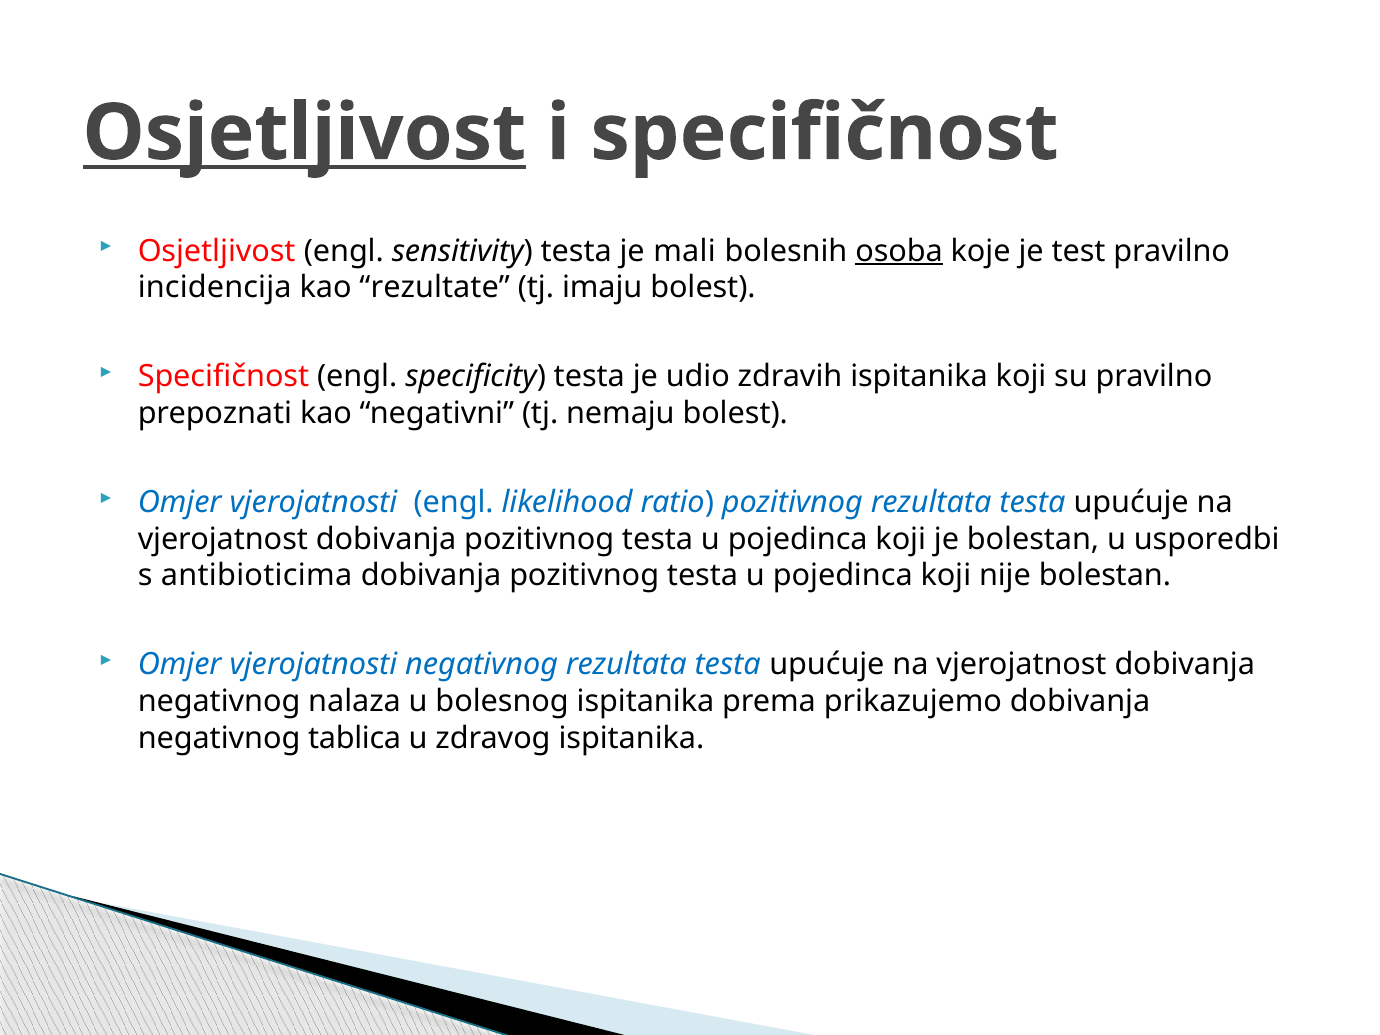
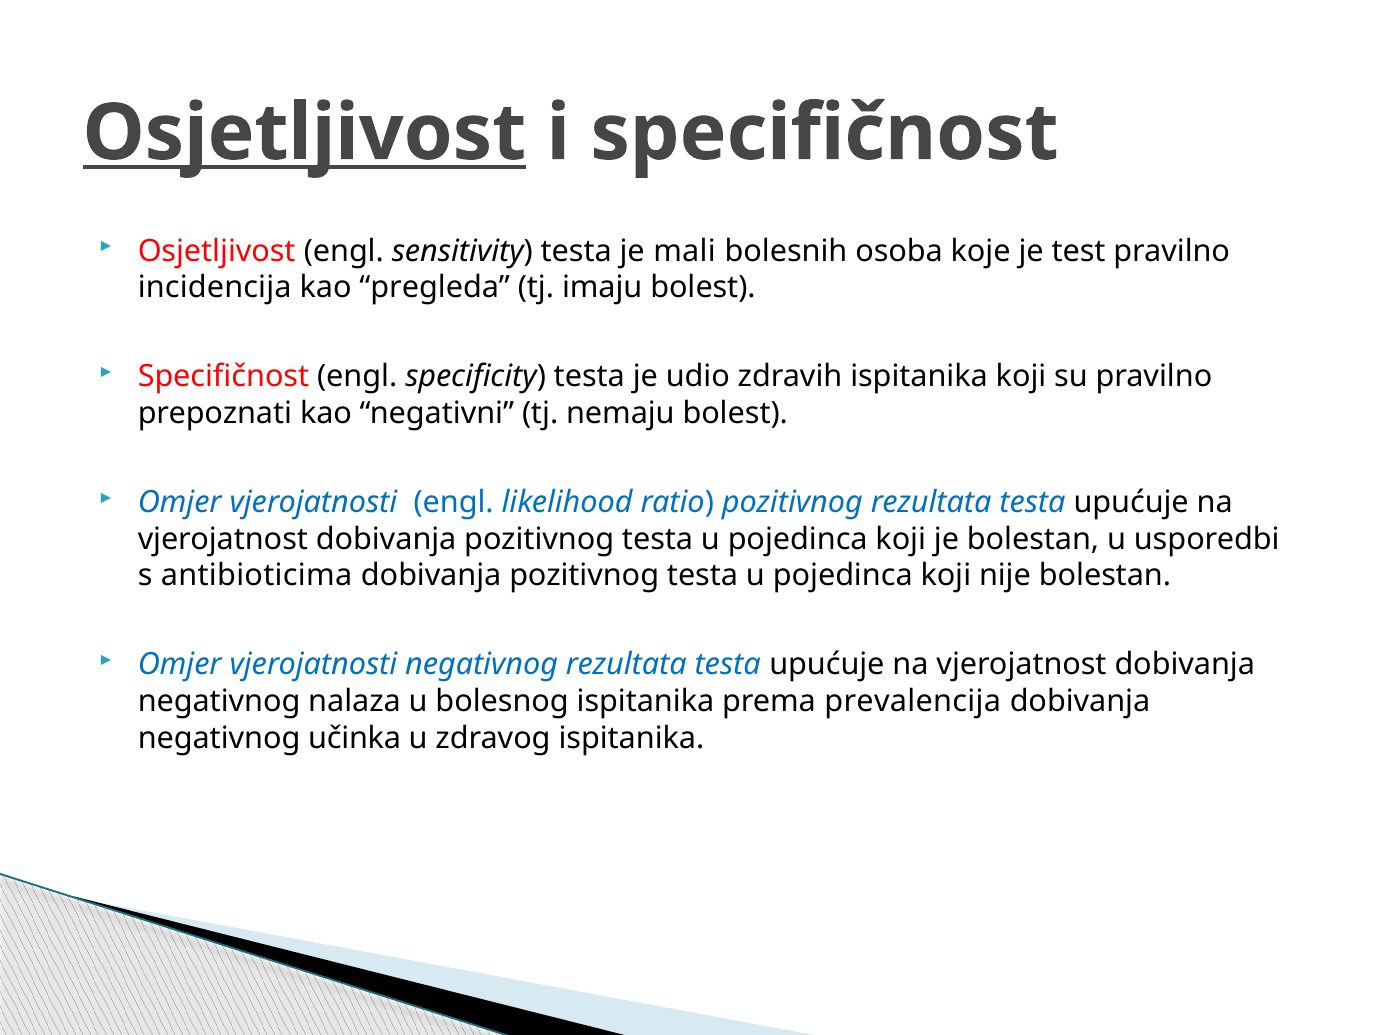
osoba underline: present -> none (899, 251)
rezultate: rezultate -> pregleda (435, 288)
prikazujemo: prikazujemo -> prevalencija (913, 701)
tablica: tablica -> učinka (355, 738)
